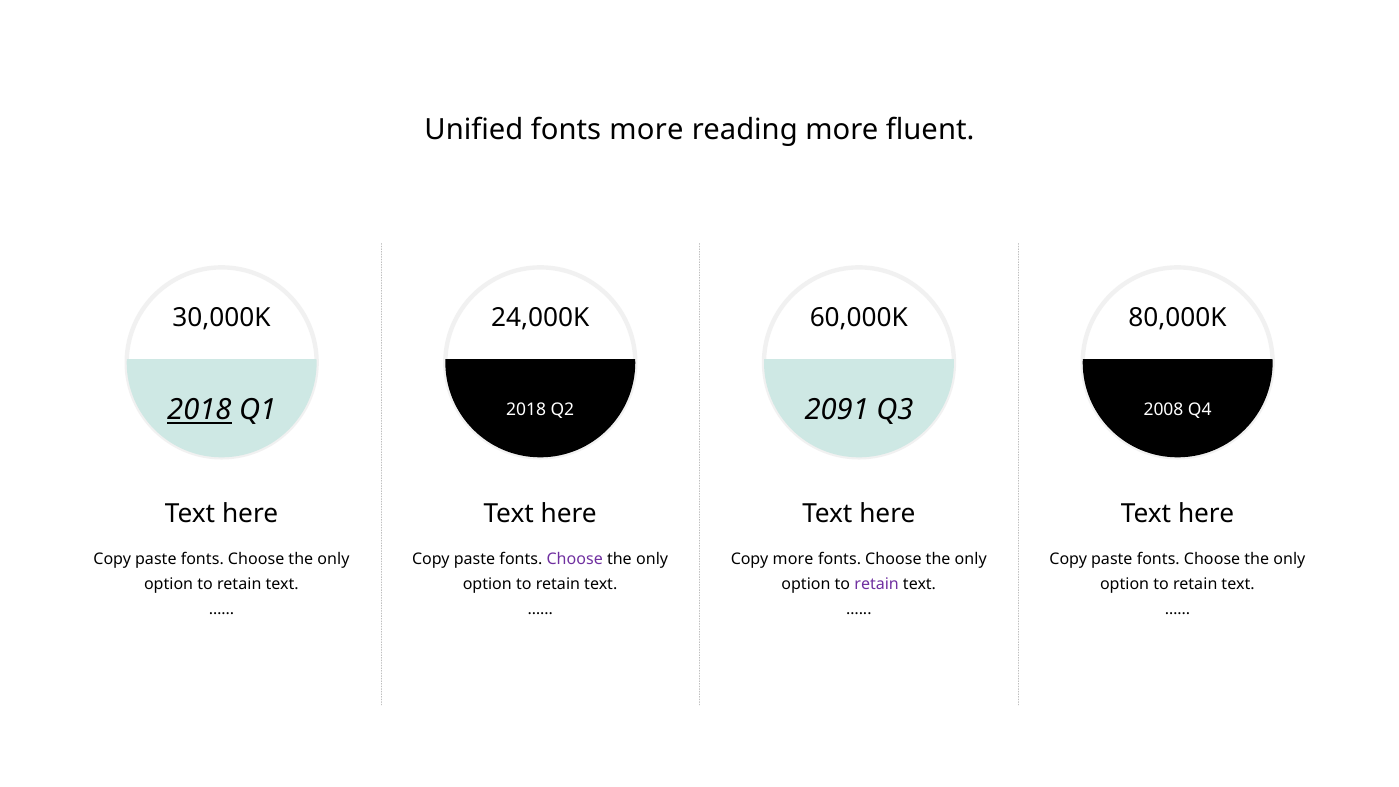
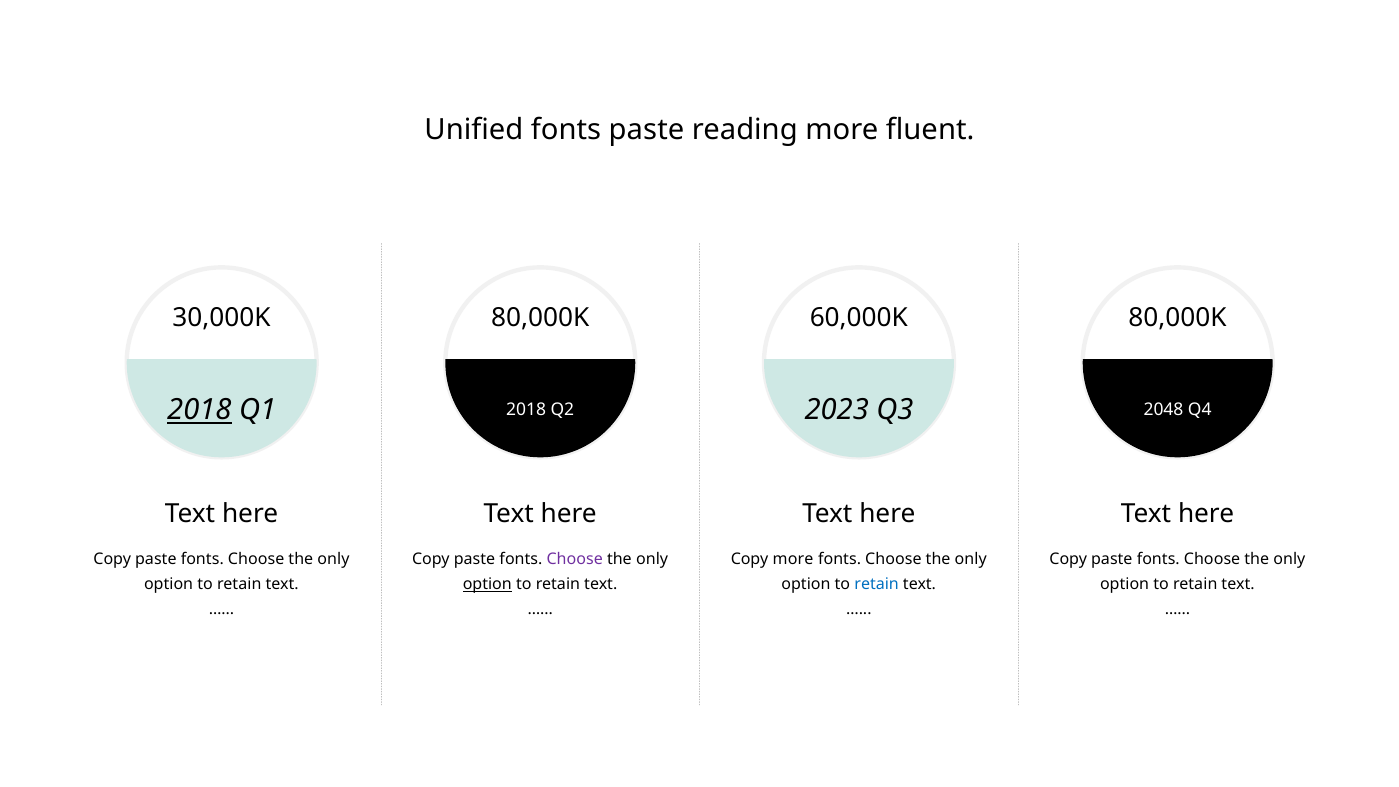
fonts more: more -> paste (647, 130)
24,000K: 24,000K -> 80,000K (540, 318)
2091: 2091 -> 2023 (837, 410)
2008: 2008 -> 2048 (1163, 409)
option underline: none -> present (487, 585)
retain colour: purple -> blue (877, 585)
